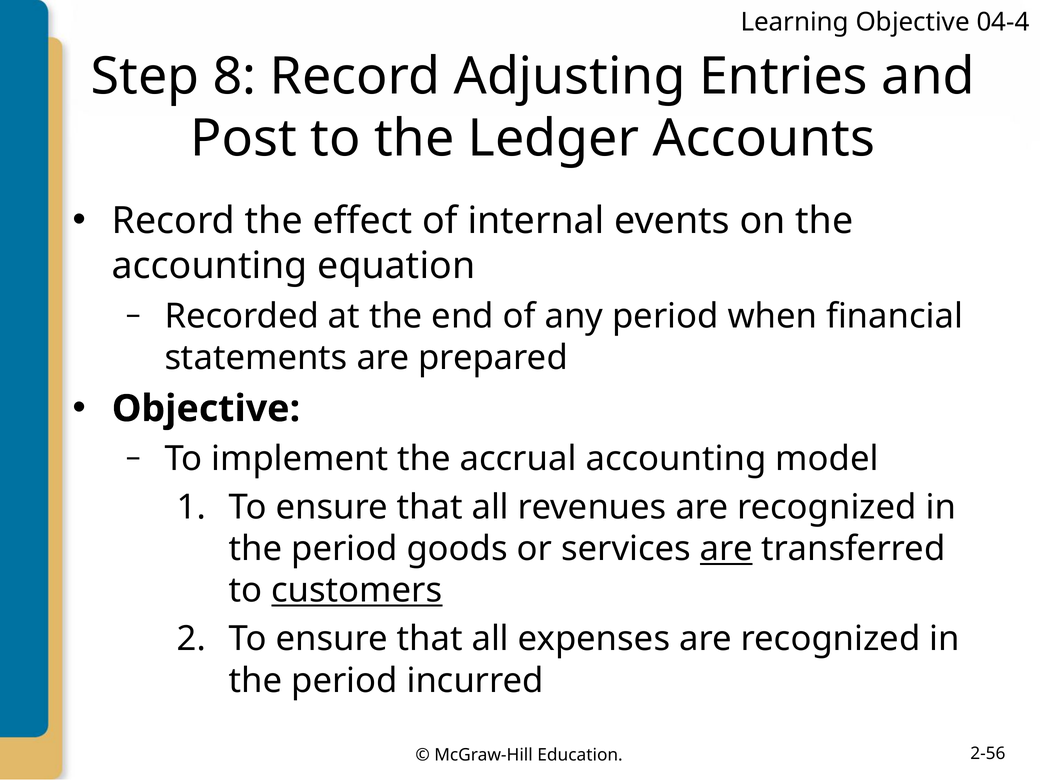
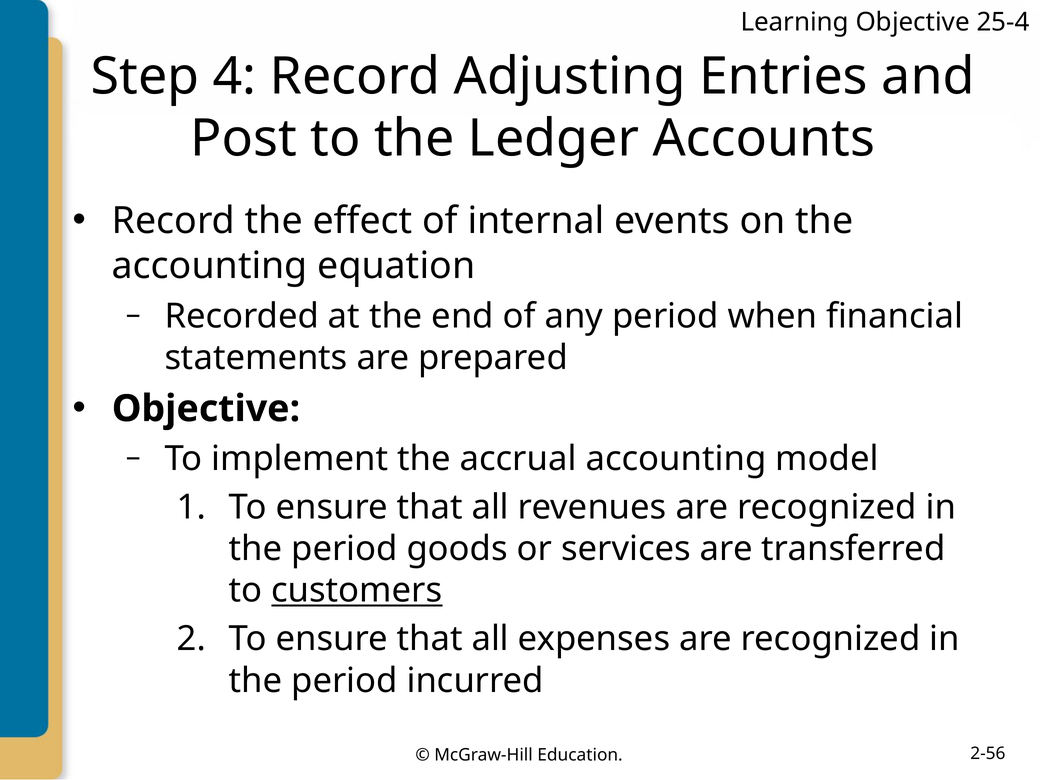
04-4: 04-4 -> 25-4 (1003, 22)
8: 8 -> 4 (235, 76)
are underline: present -> none (726, 549)
